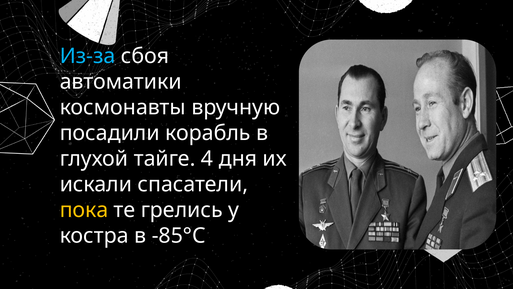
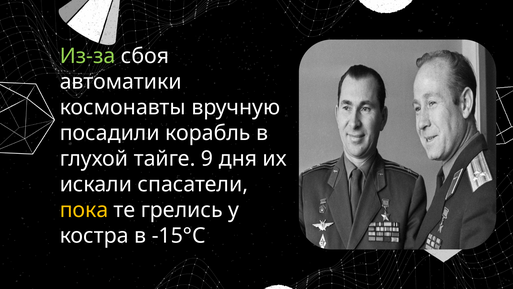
Из-за colour: light blue -> light green (88, 56)
4: 4 -> 9 (207, 159)
-85°C: -85°C -> -15°C (179, 236)
